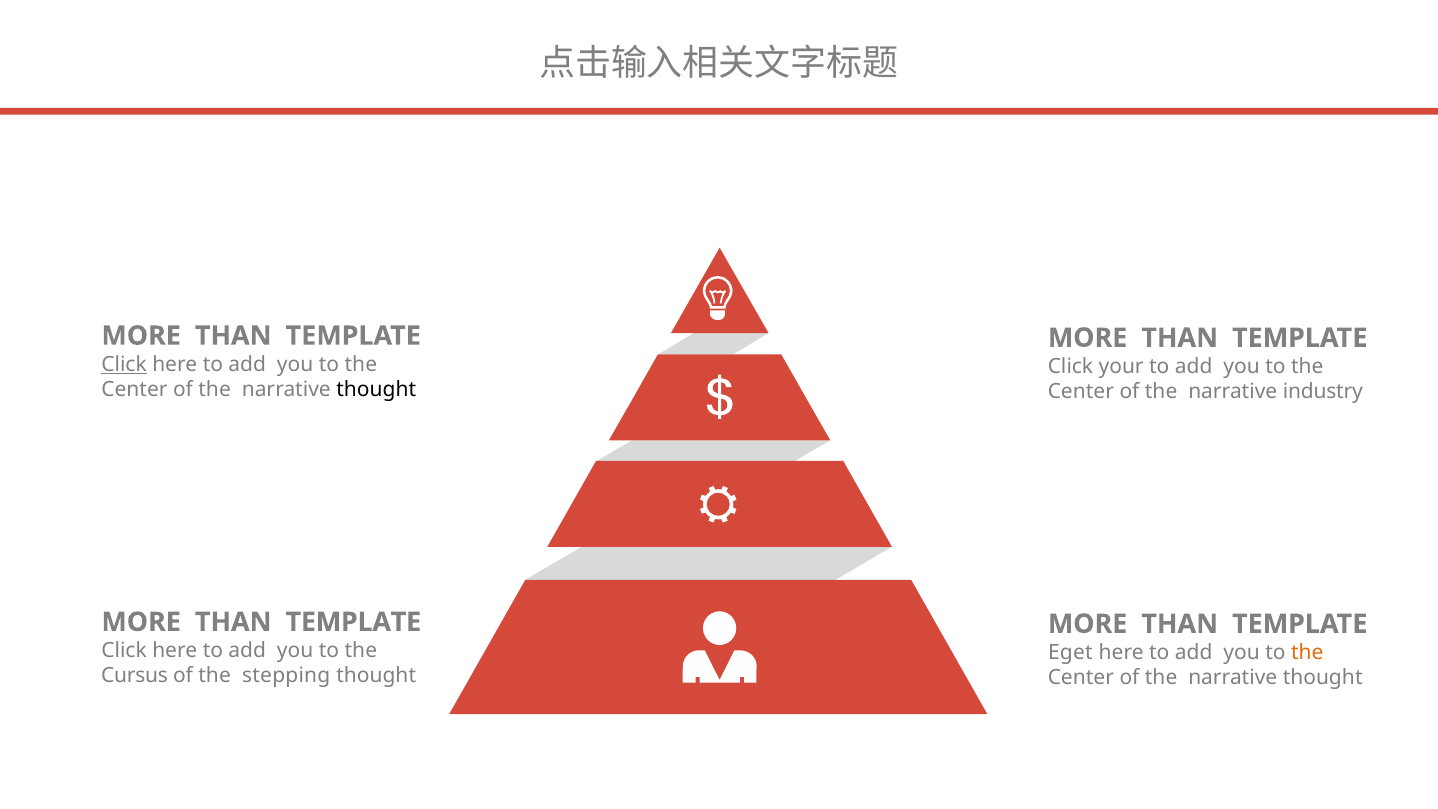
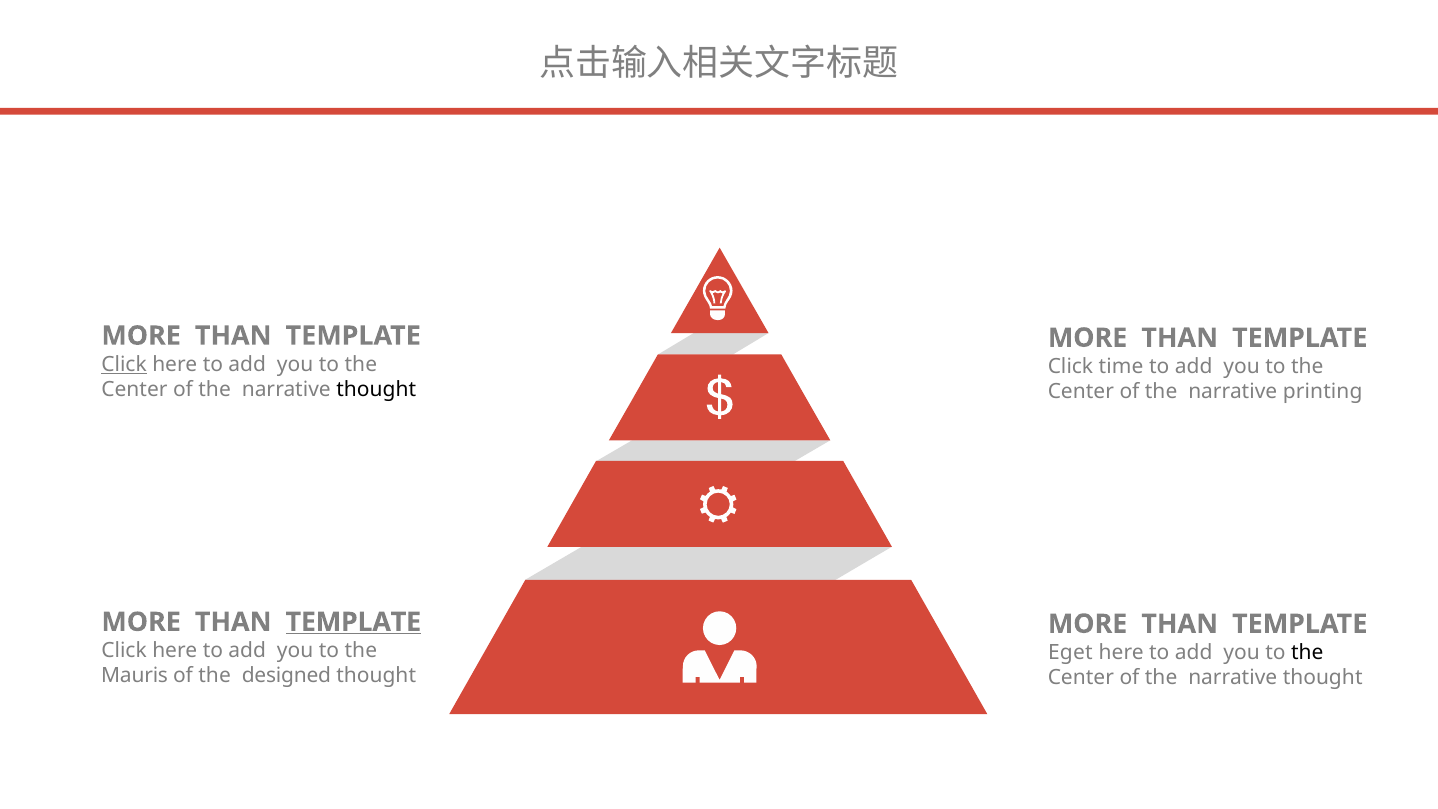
your: your -> time (1121, 366)
industry: industry -> printing (1323, 391)
TEMPLATE underline: none -> present (353, 622)
the colour: orange -> black (1307, 652)
Cursus: Cursus -> Mauris (135, 676)
stepping: stepping -> designed (286, 676)
